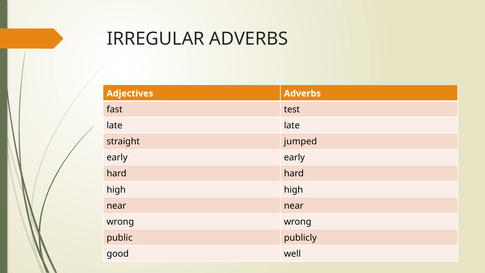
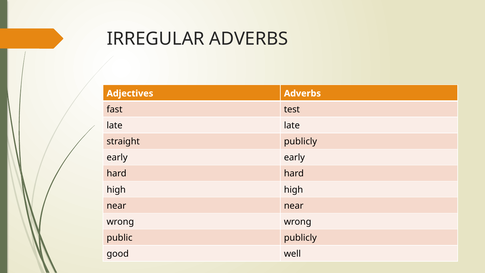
straight jumped: jumped -> publicly (300, 141)
